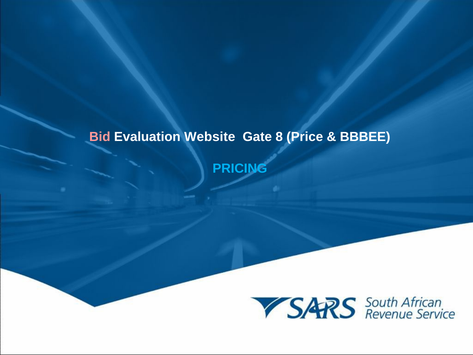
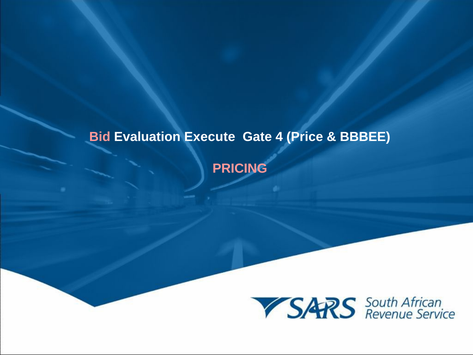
Website: Website -> Execute (210, 137)
8: 8 -> 4 (279, 137)
PRICING colour: light blue -> pink (240, 168)
